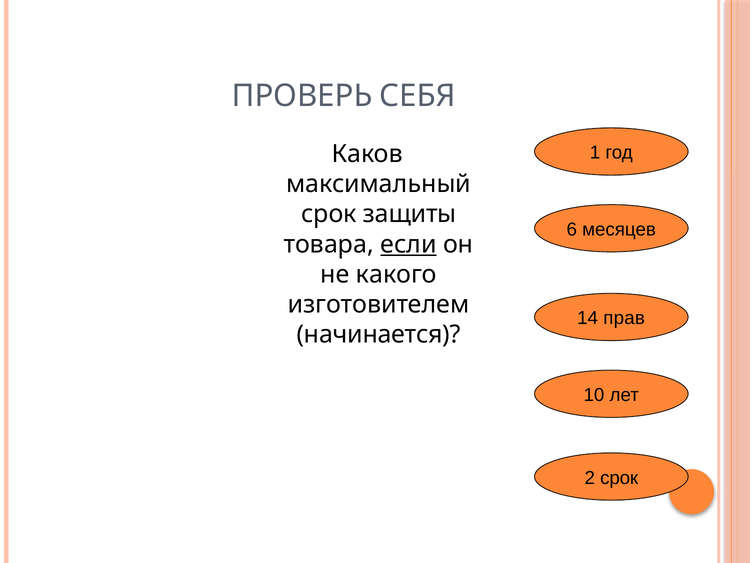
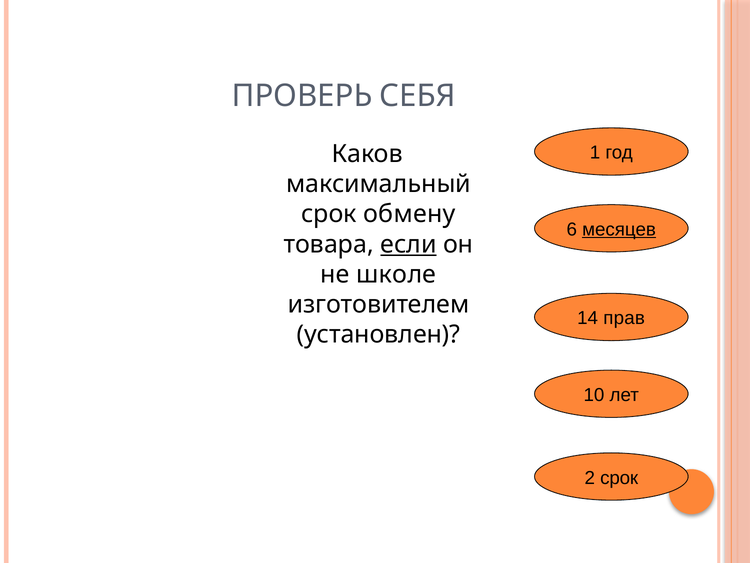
защиты: защиты -> обмену (409, 214)
месяцев underline: none -> present (619, 229)
какого: какого -> школе (396, 274)
начинается: начинается -> установлен (379, 334)
